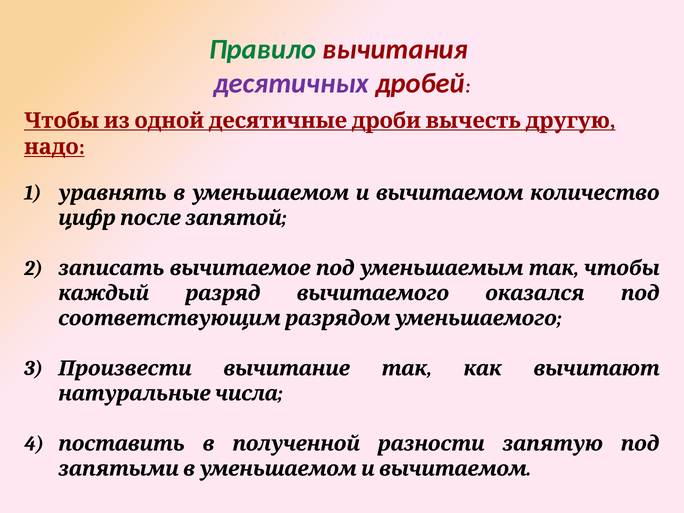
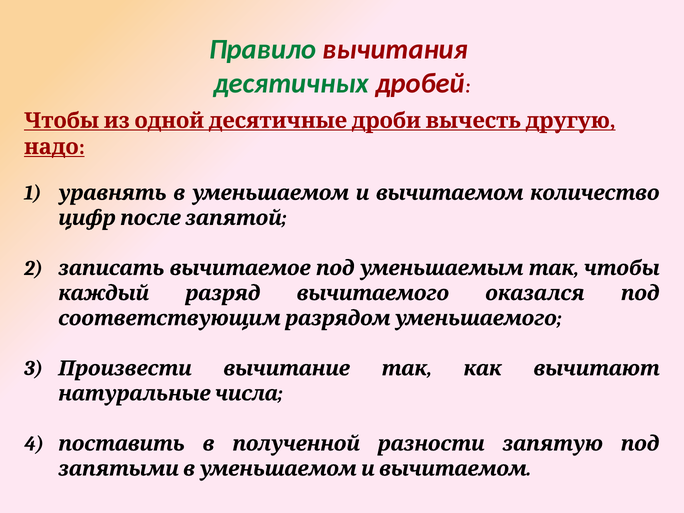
десятичных colour: purple -> green (291, 83)
